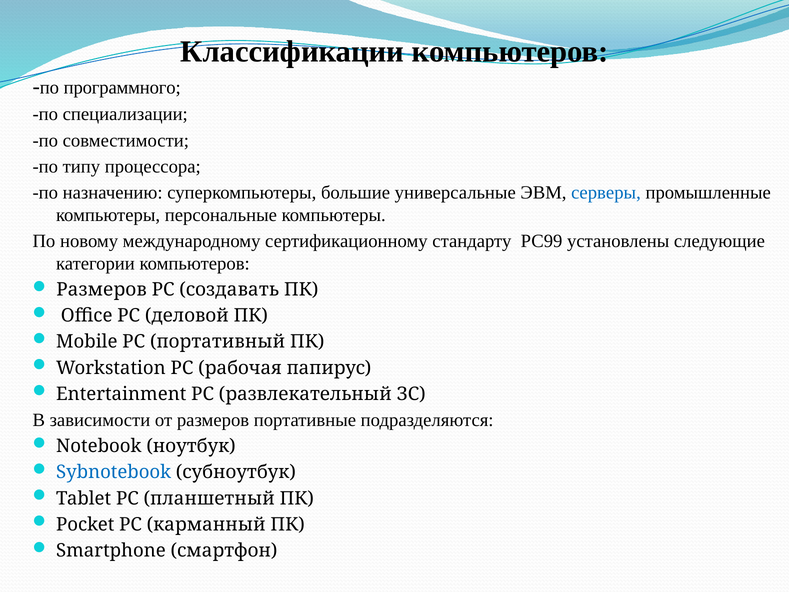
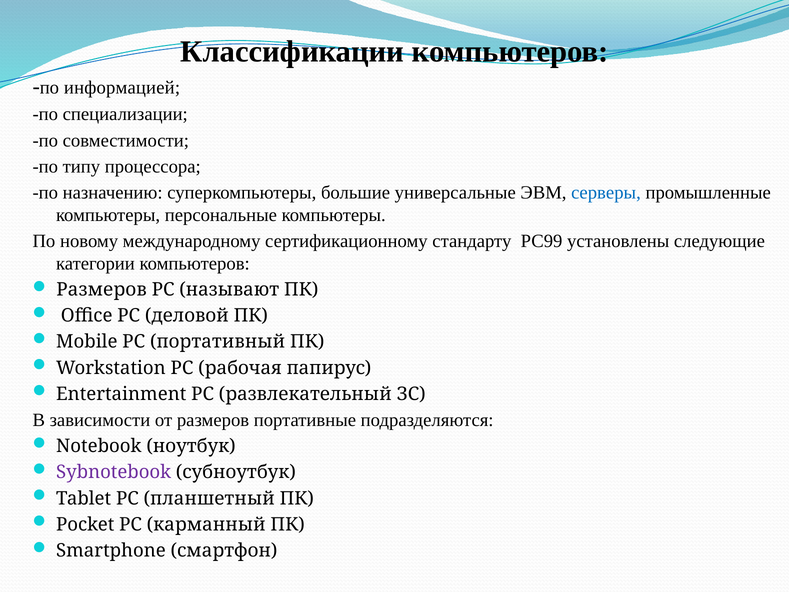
программного: программного -> информацией (122, 88)
создавать: создавать -> называют (229, 289)
Sybnotebook colour: blue -> purple (114, 472)
